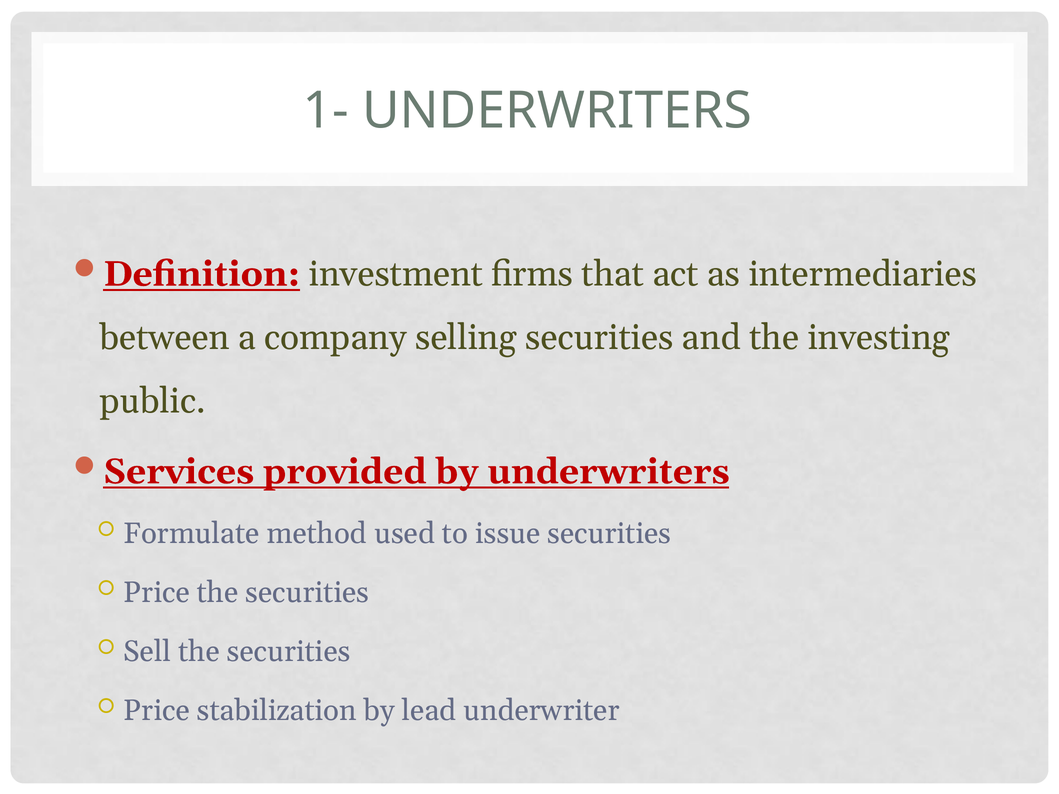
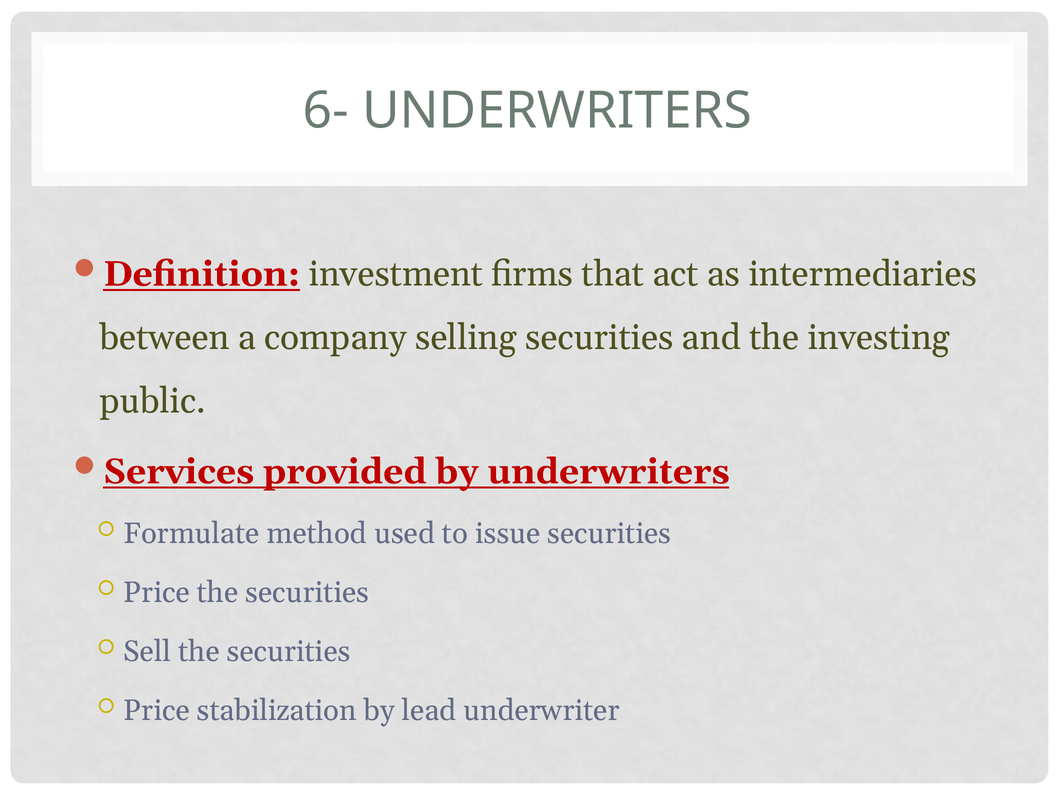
1-: 1- -> 6- (326, 111)
